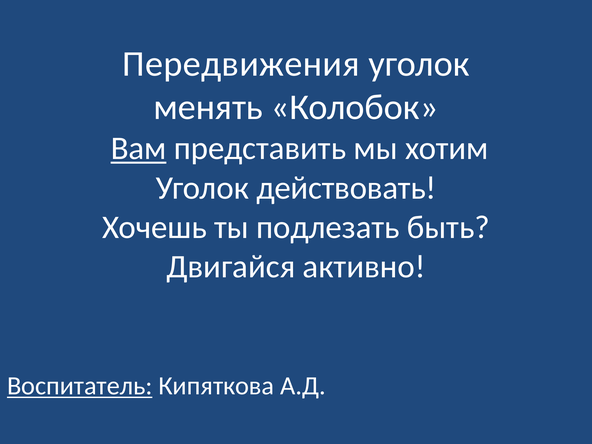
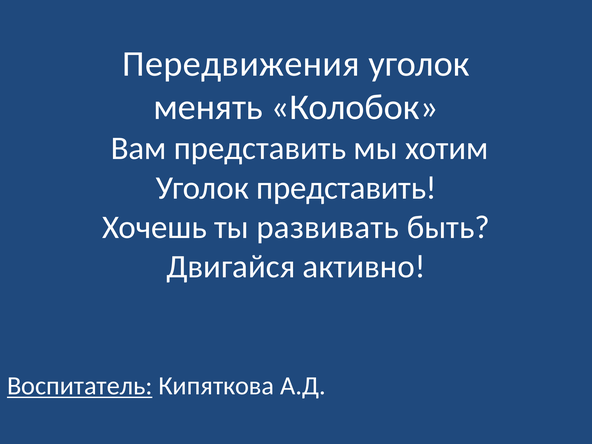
Вам underline: present -> none (139, 148)
Уголок действовать: действовать -> представить (346, 188)
подлезать: подлезать -> развивать (328, 227)
